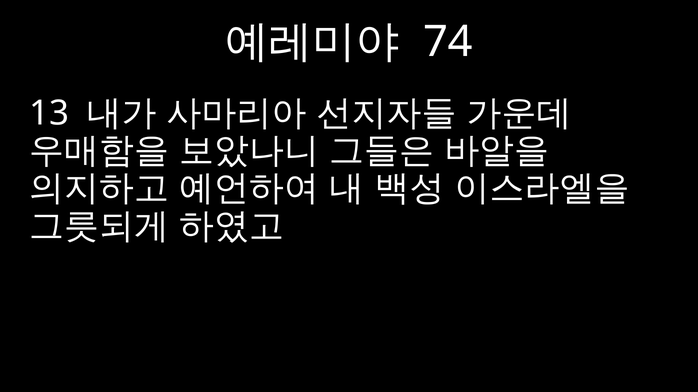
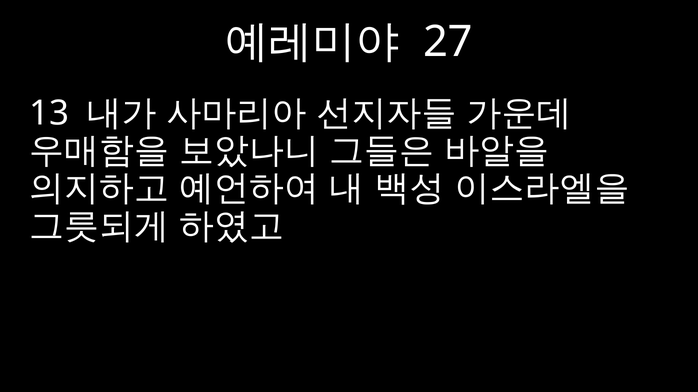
74: 74 -> 27 (448, 42)
